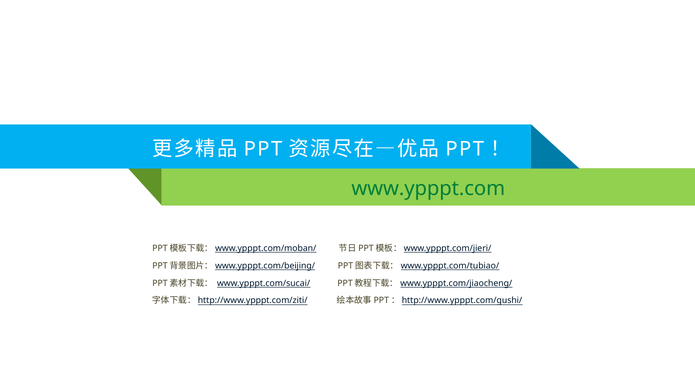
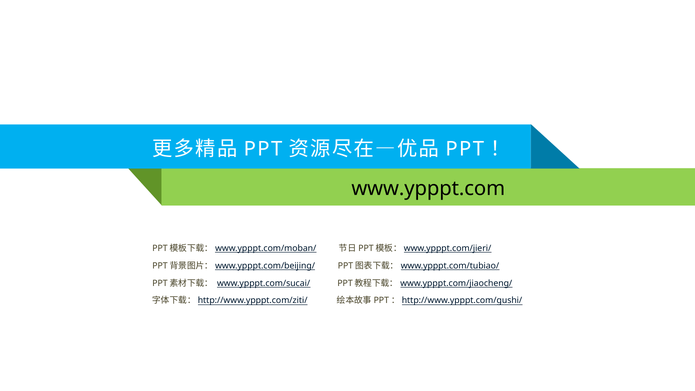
www.ypppt.com colour: green -> black (428, 188)
